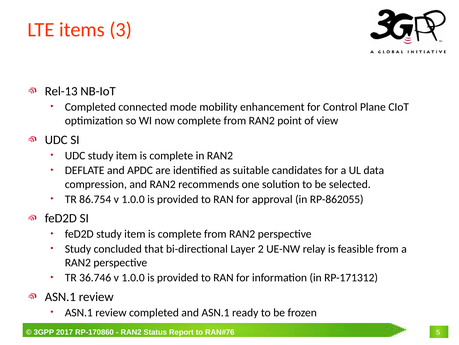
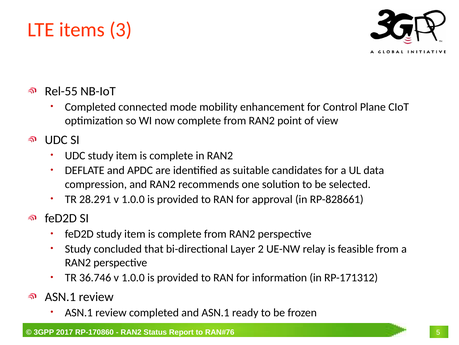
Rel-13: Rel-13 -> Rel-55 (61, 91)
86.754: 86.754 -> 28.291 (95, 199)
RP-862055: RP-862055 -> RP-828661 (337, 199)
